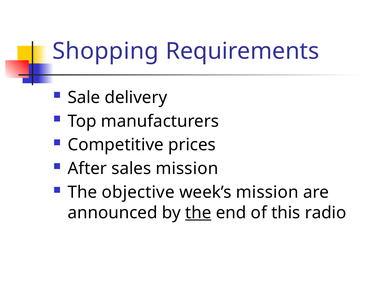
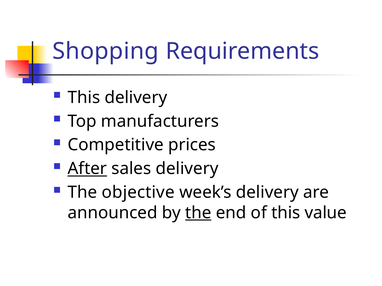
Sale: Sale -> This (84, 98)
After underline: none -> present (87, 169)
sales mission: mission -> delivery (187, 169)
week’s mission: mission -> delivery (267, 193)
radio: radio -> value (326, 213)
